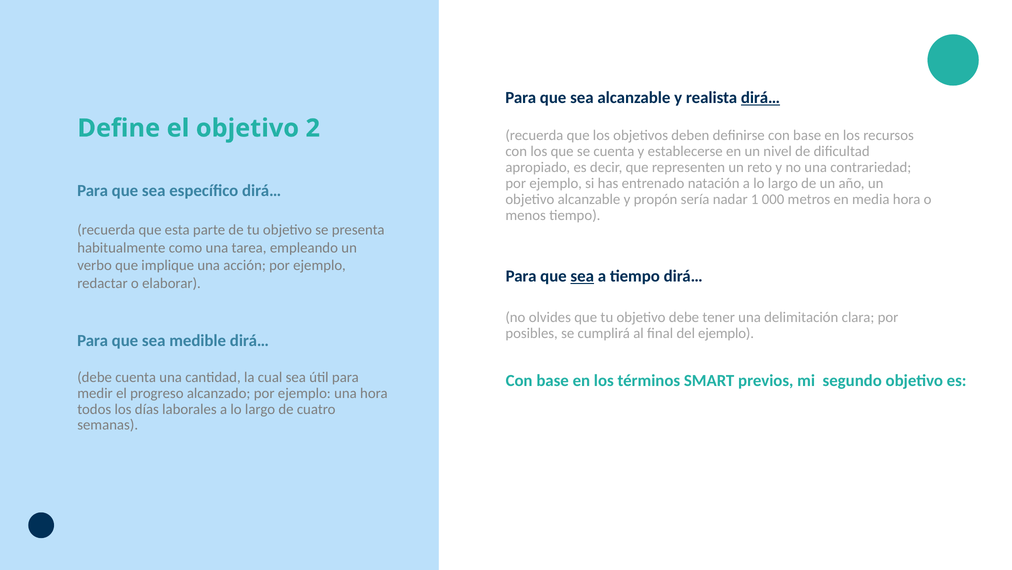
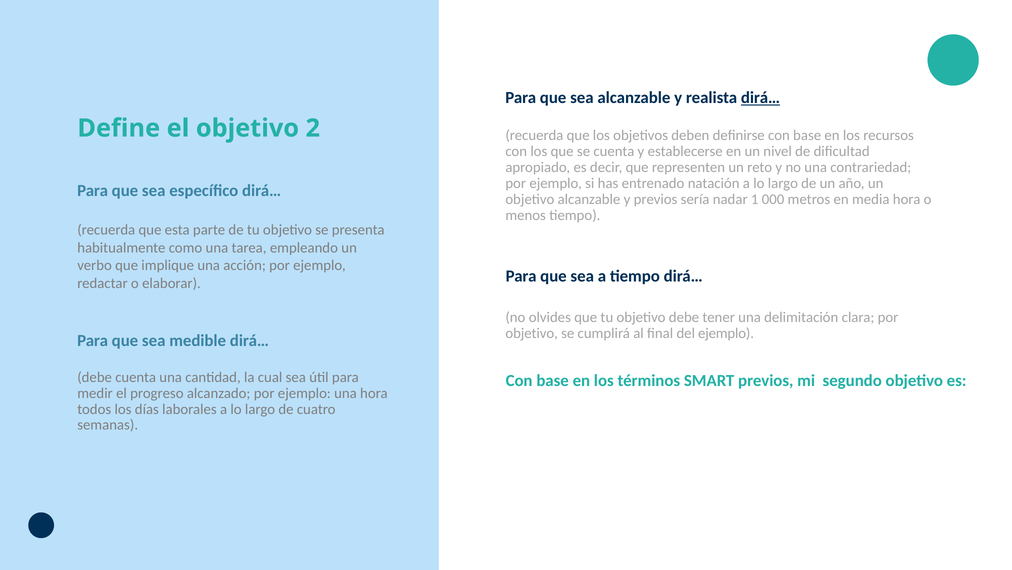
y propón: propón -> previos (656, 199)
sea underline: present -> none (582, 276)
posibles: posibles -> objetivo (532, 333)
